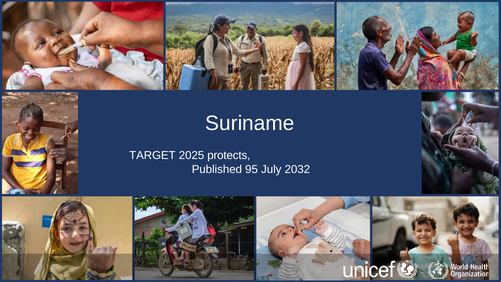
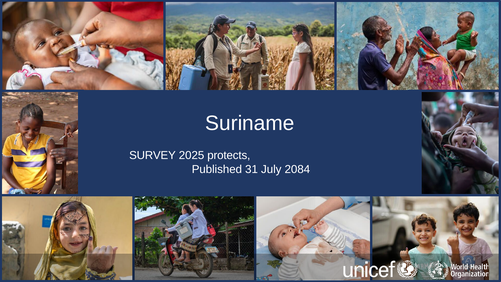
TARGET: TARGET -> SURVEY (152, 155)
95: 95 -> 31 (252, 169)
2032: 2032 -> 2084 (297, 169)
